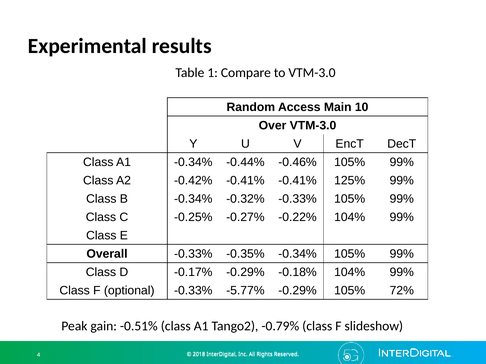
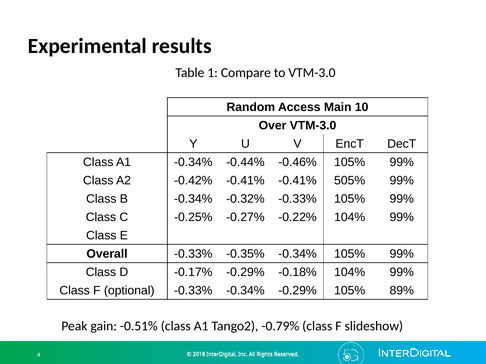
125%: 125% -> 505% (350, 181)
-0.33% -5.77%: -5.77% -> -0.34% (245, 291)
72%: 72% -> 89% (402, 291)
